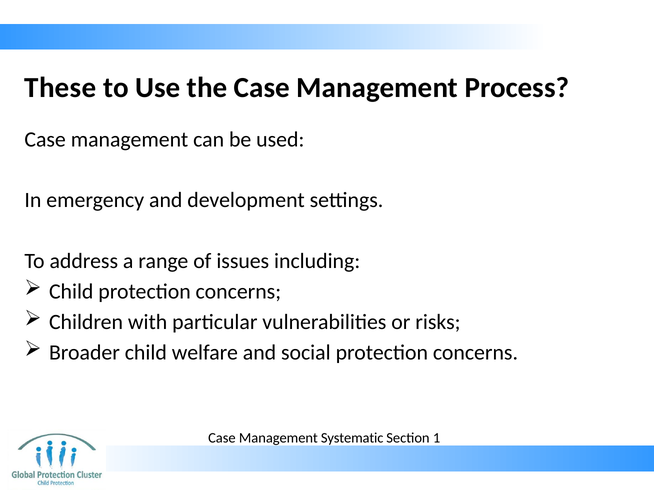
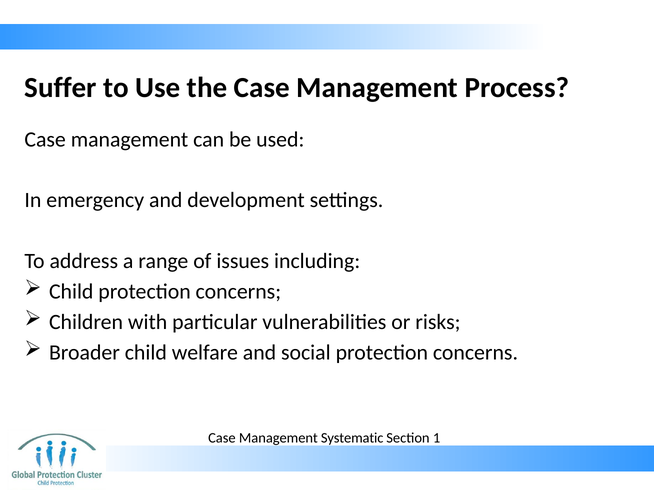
These: These -> Suffer (61, 88)
